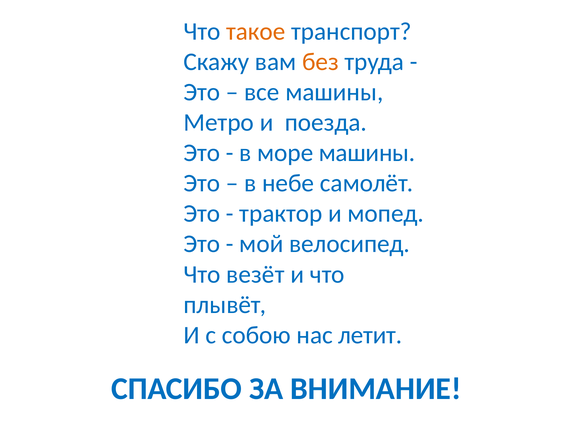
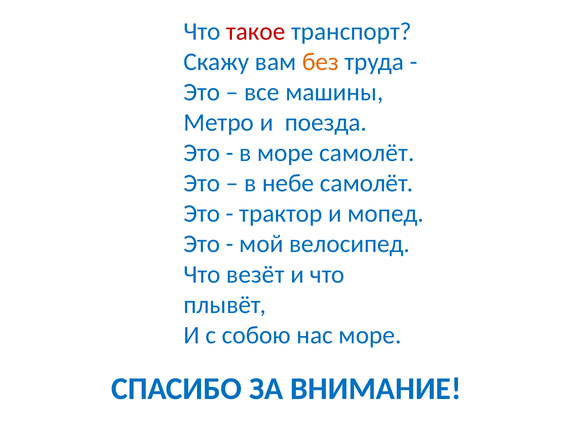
такое colour: orange -> red (256, 31)
море машины: машины -> самолёт (367, 153)
нас летит: летит -> море (370, 335)
